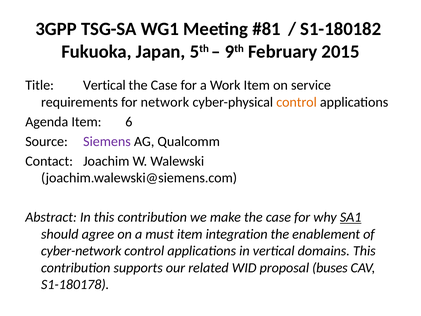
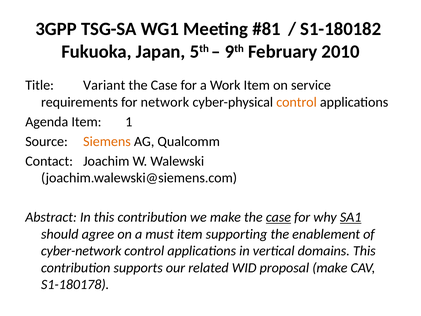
2015: 2015 -> 2010 (341, 51)
Title Vertical: Vertical -> Variant (104, 85)
6: 6 -> 1 (129, 122)
Siemens colour: purple -> orange (107, 141)
case underline: none -> present (278, 217)
integration: integration -> supporting (237, 234)
proposal buses: buses -> make (330, 268)
